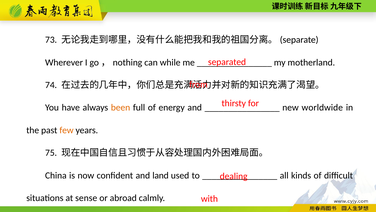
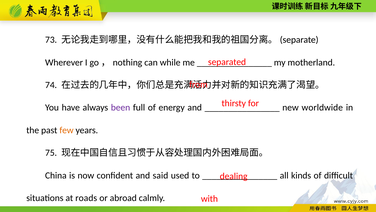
been colour: orange -> purple (121, 107)
land: land -> said (160, 175)
sense: sense -> roads (86, 198)
